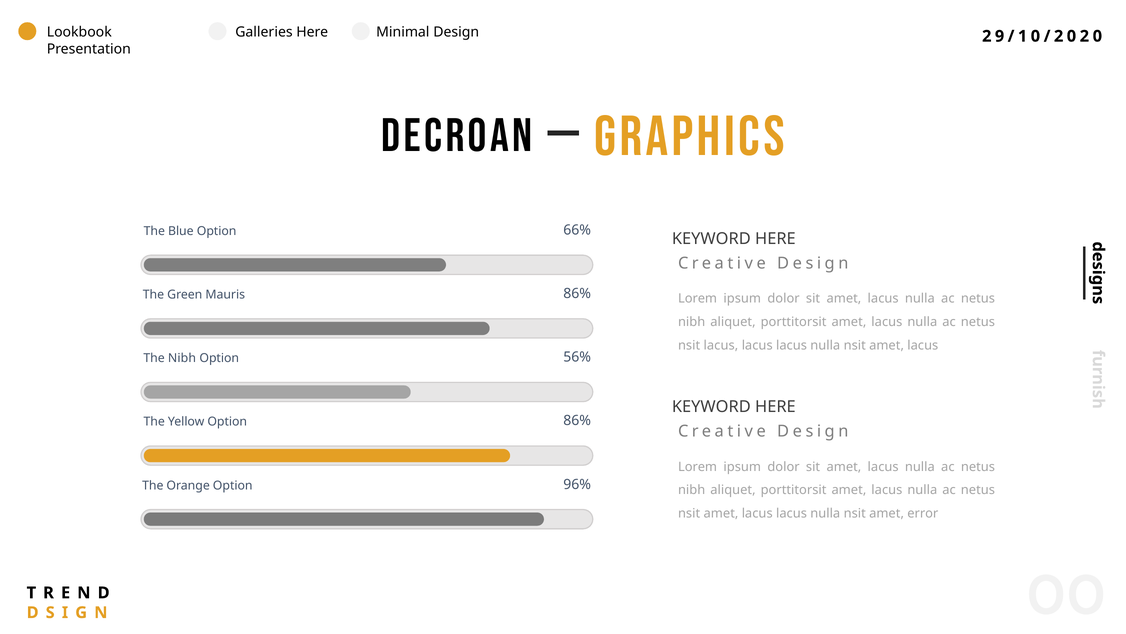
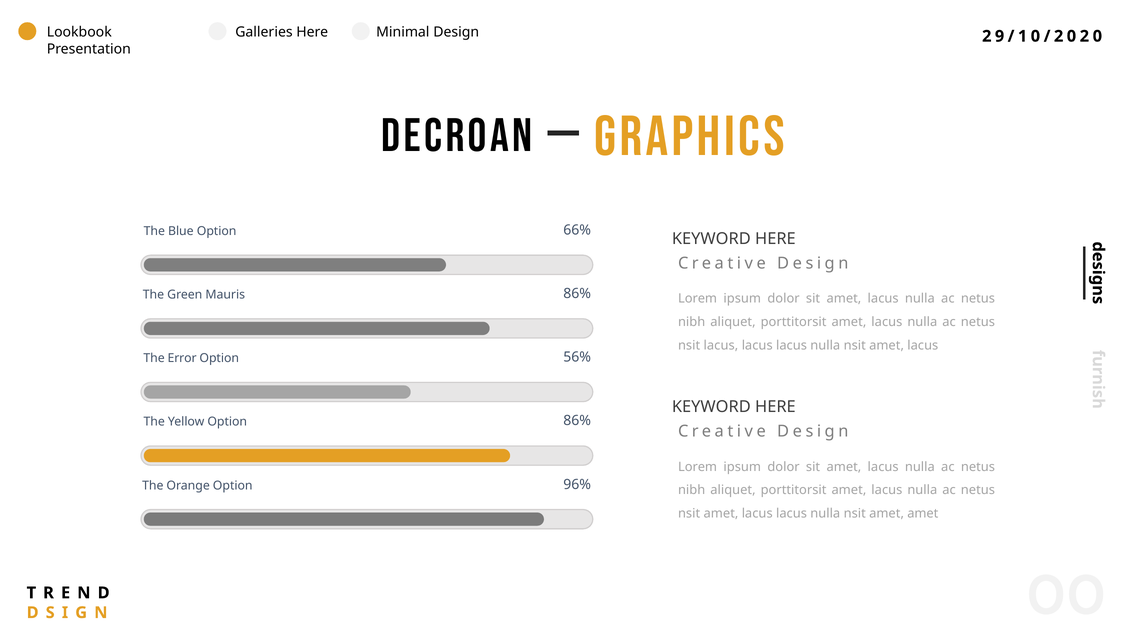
The Nibh: Nibh -> Error (182, 358)
amet error: error -> amet (923, 513)
